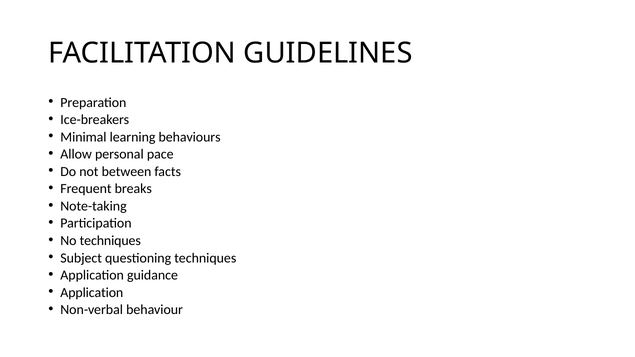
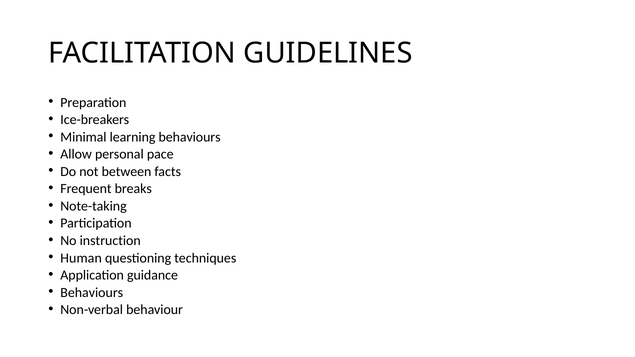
No techniques: techniques -> instruction (110, 241)
Subject: Subject -> Human (81, 258)
Application: Application -> Behaviours (92, 293)
